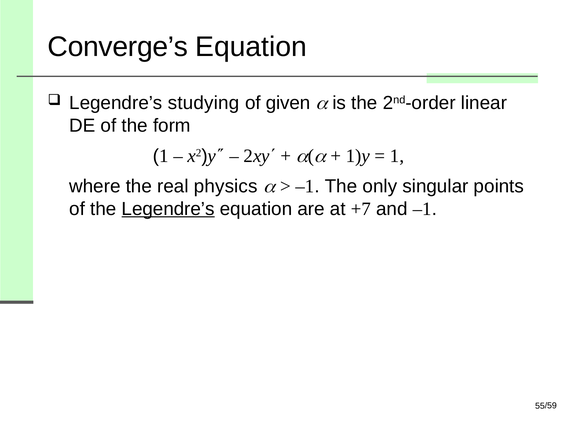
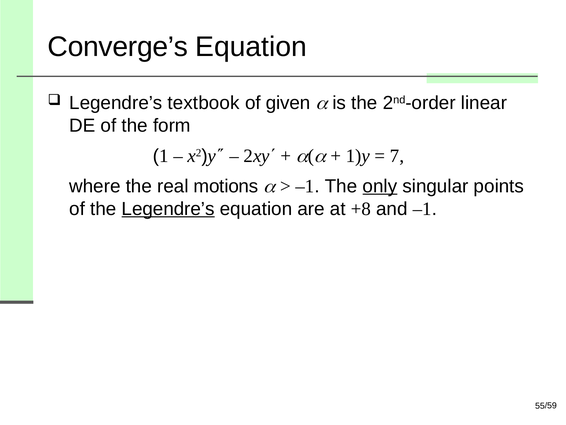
studying: studying -> textbook (204, 103)
1: 1 -> 7 (397, 156)
physics: physics -> motions (226, 186)
only underline: none -> present (380, 186)
+7: +7 -> +8 (361, 209)
